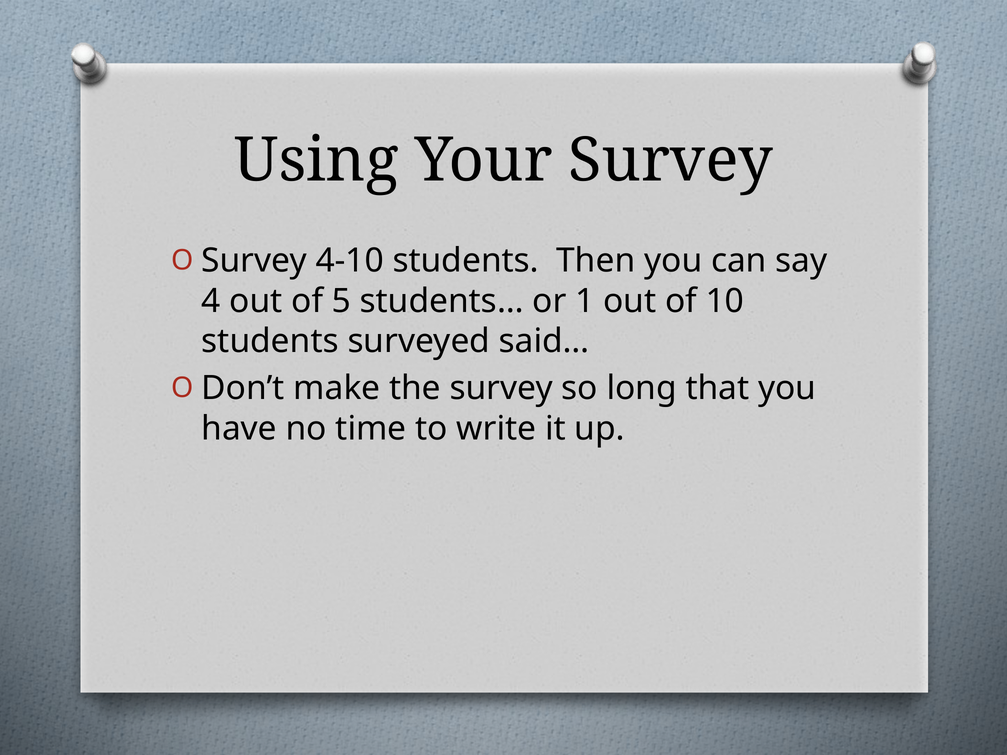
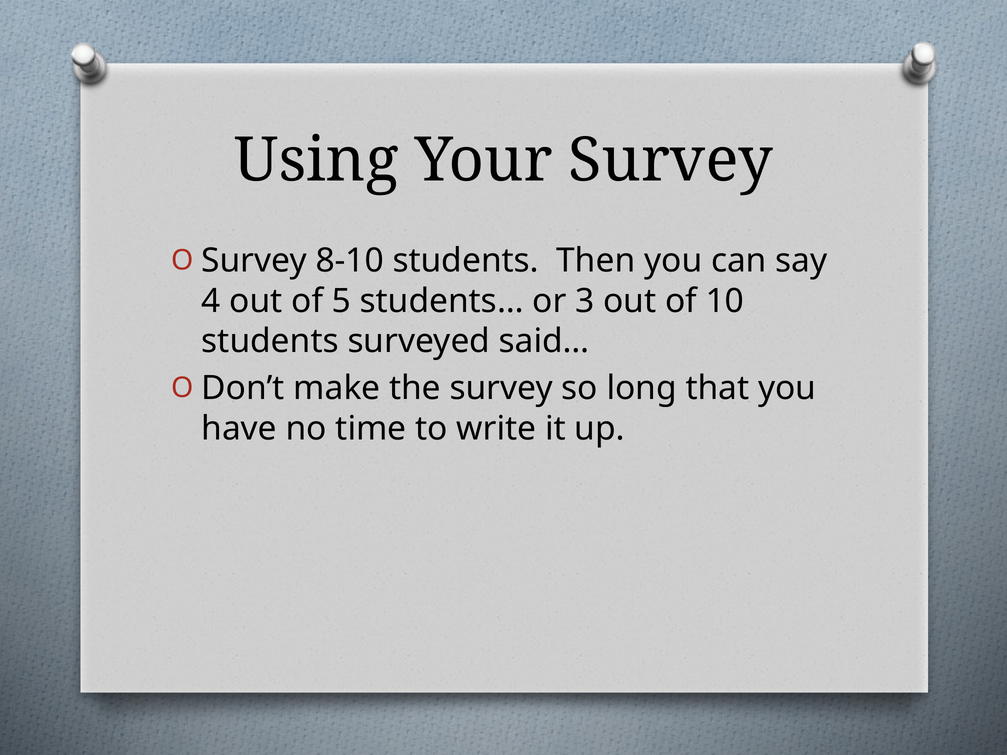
4-10: 4-10 -> 8-10 (350, 261)
1: 1 -> 3 (585, 301)
